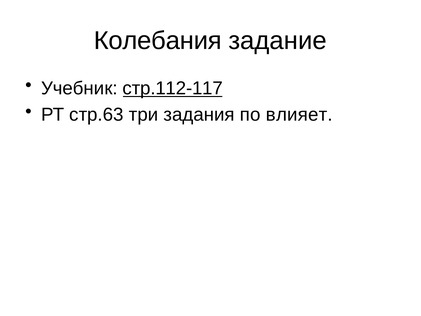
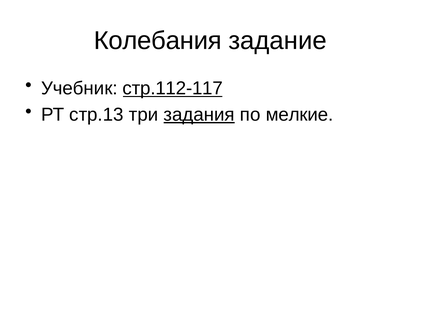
стр.63: стр.63 -> стр.13 (96, 115)
задания underline: none -> present (199, 115)
влияет: влияет -> мелкие (299, 115)
